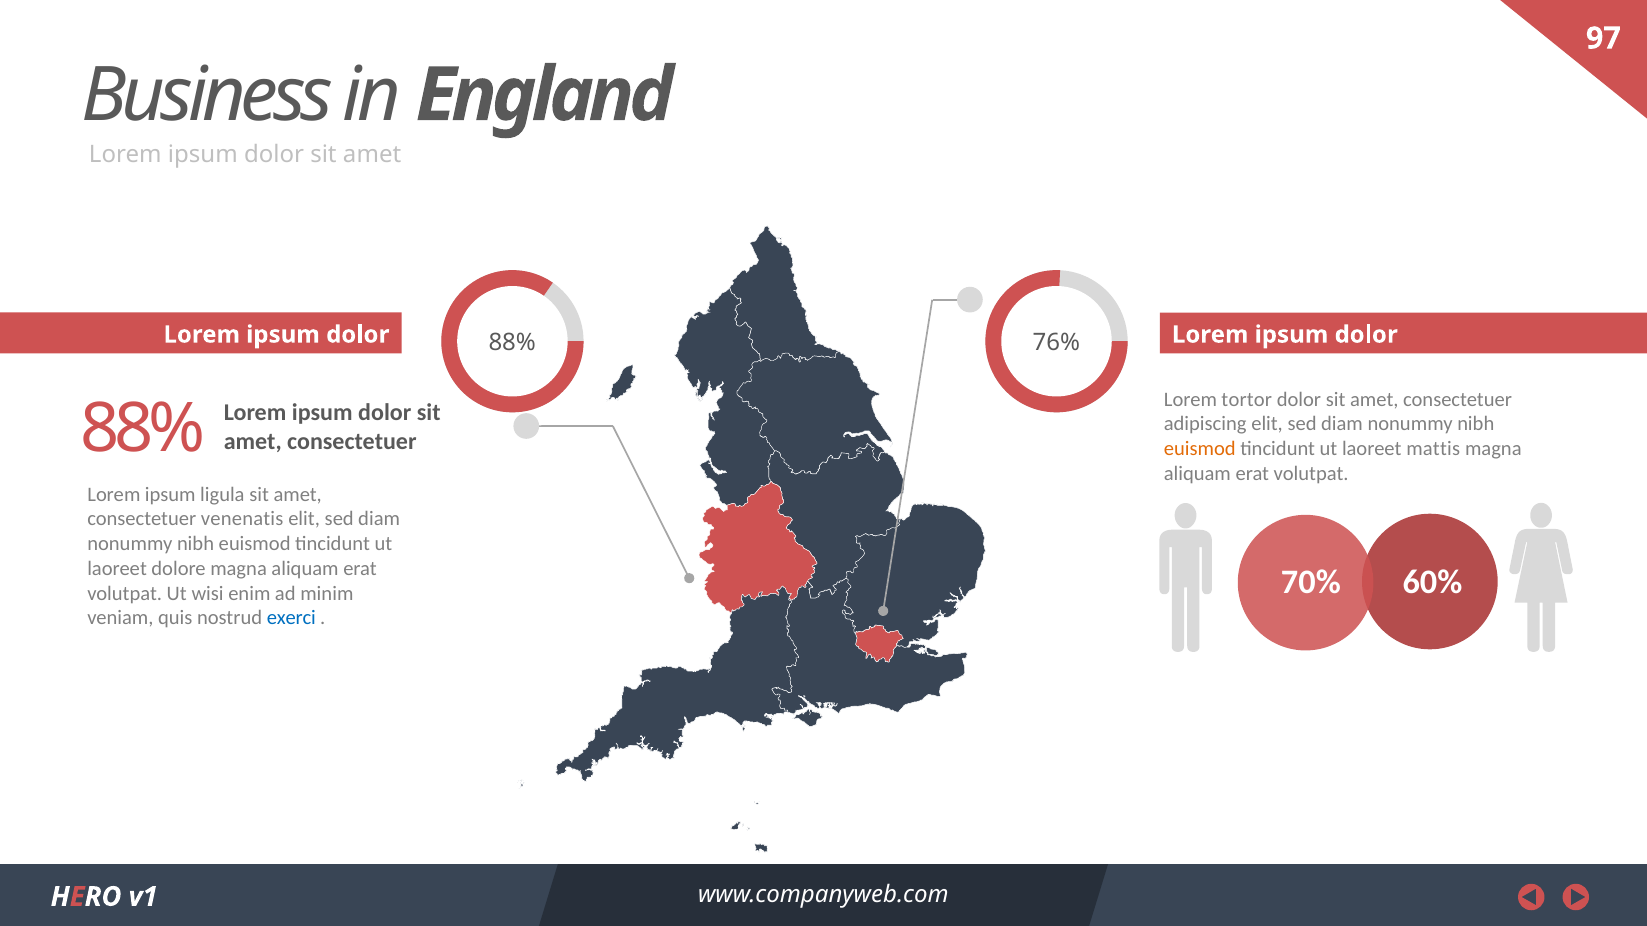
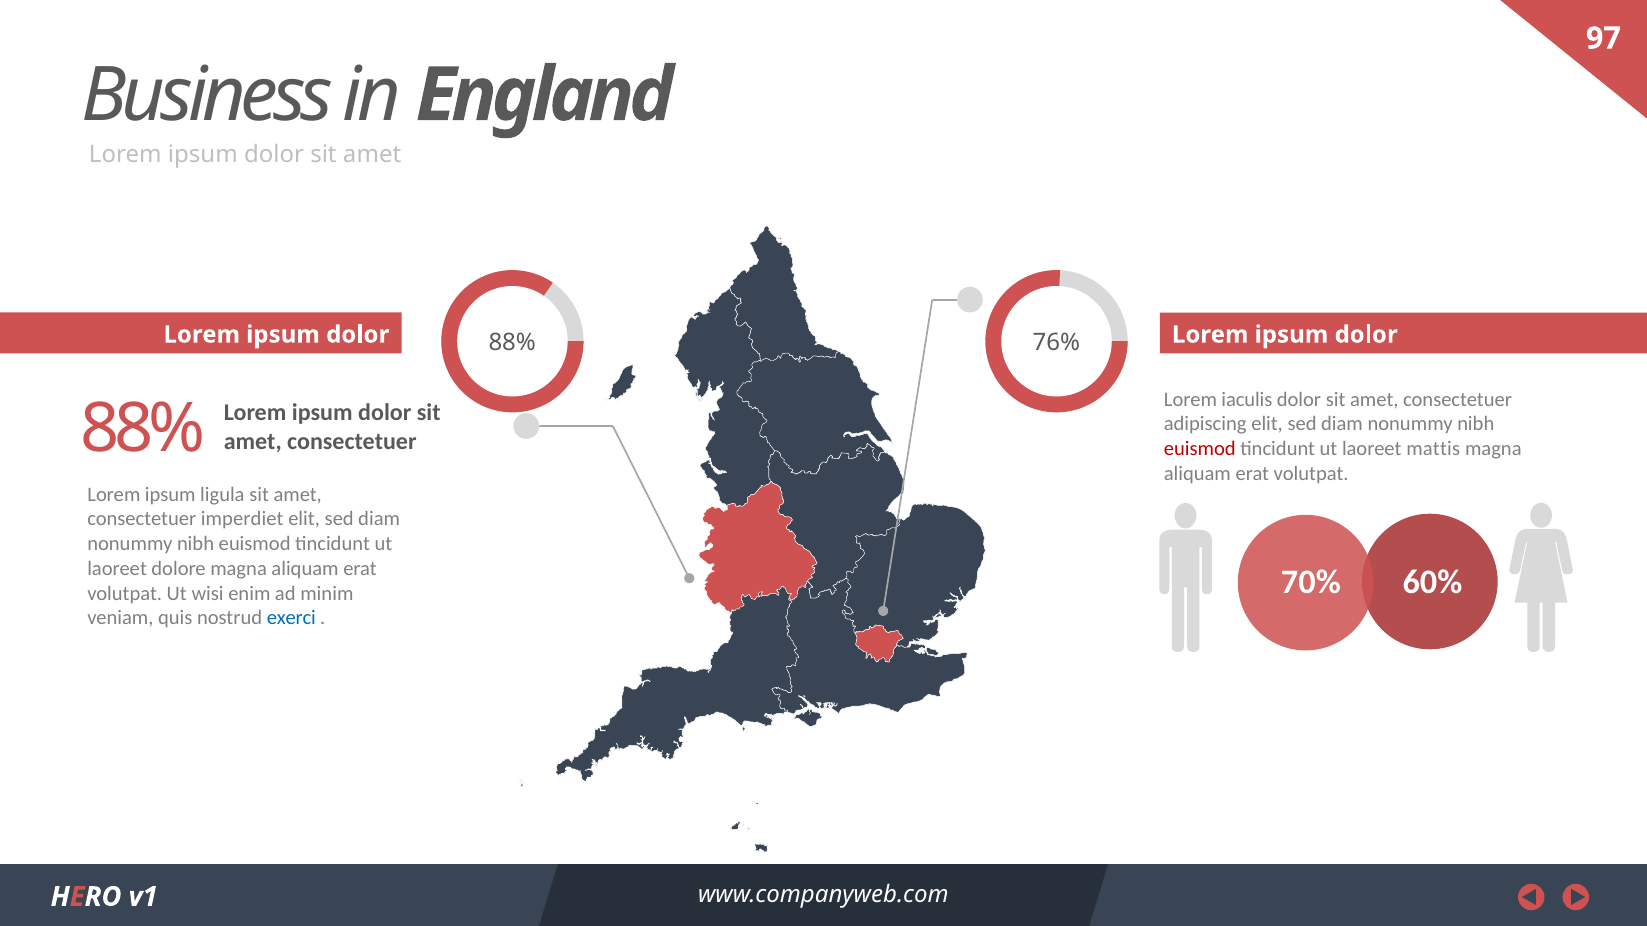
tortor: tortor -> iaculis (1247, 399)
euismod colour: orange -> red (1200, 449)
venenatis: venenatis -> imperdiet (242, 519)
